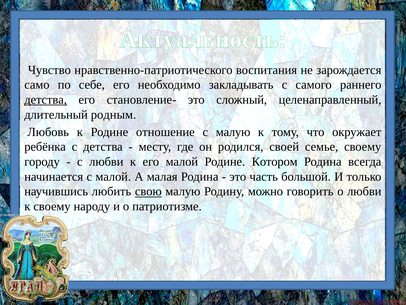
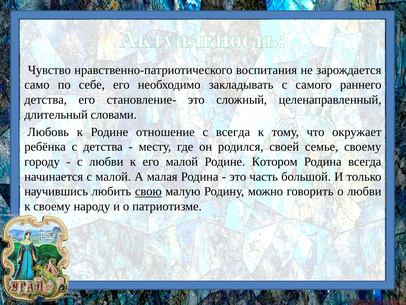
детства underline: present -> none (46, 100)
родным: родным -> словами (114, 114)
с малую: малую -> всегда (233, 132)
